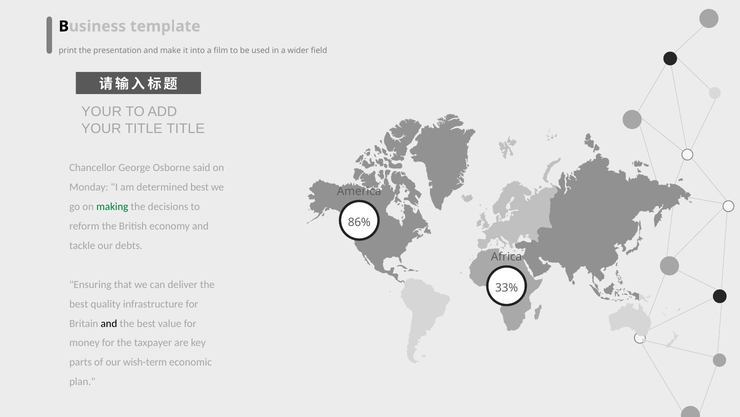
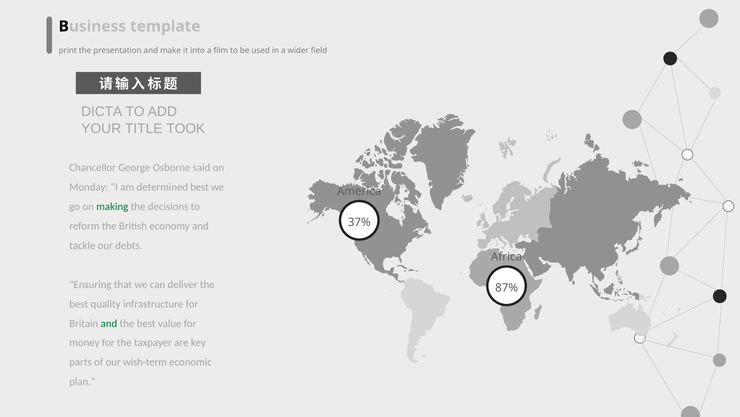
YOUR: YOUR -> DICTA (102, 112)
TITLE TITLE: TITLE -> TOOK (186, 128)
86%: 86% -> 37% (359, 222)
33%: 33% -> 87% (507, 287)
and colour: black -> green (109, 323)
